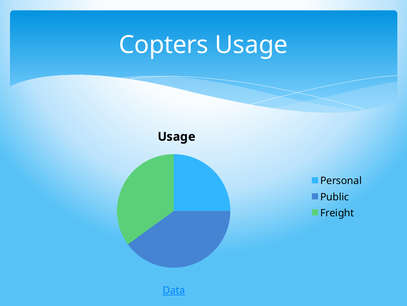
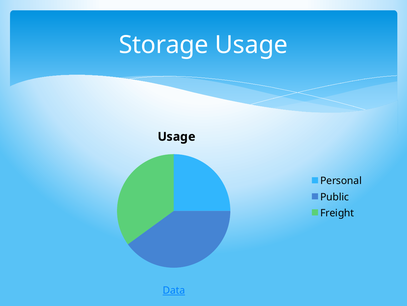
Copters: Copters -> Storage (164, 45)
